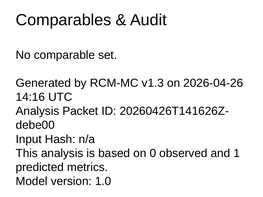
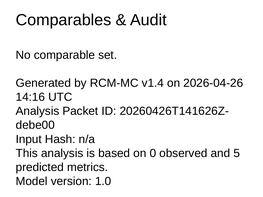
v1.3: v1.3 -> v1.4 (153, 83)
1: 1 -> 5 (237, 153)
